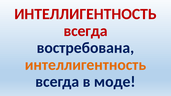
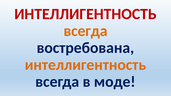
всегда colour: red -> orange (86, 31)
